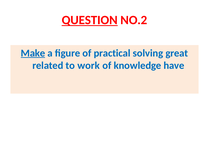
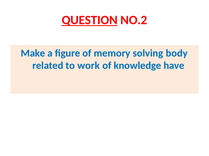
Make underline: present -> none (33, 53)
practical: practical -> memory (112, 53)
great: great -> body (177, 53)
